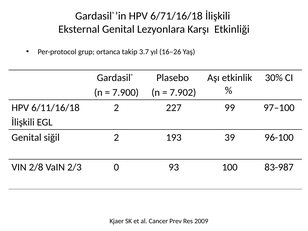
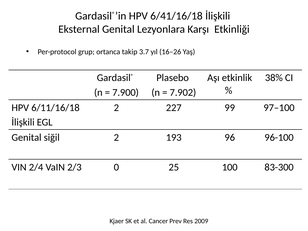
6/71/16/18: 6/71/16/18 -> 6/41/16/18 (176, 16)
30%: 30% -> 38% (274, 78)
39: 39 -> 96 (230, 137)
2/8: 2/8 -> 2/4 (36, 167)
93: 93 -> 25 (174, 167)
83-987: 83-987 -> 83-300 (279, 167)
